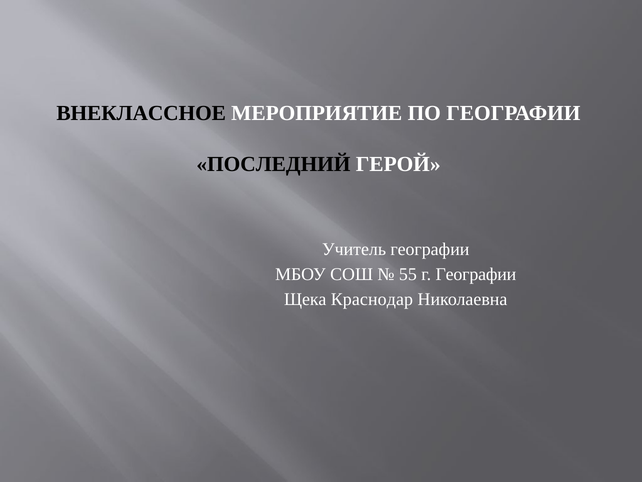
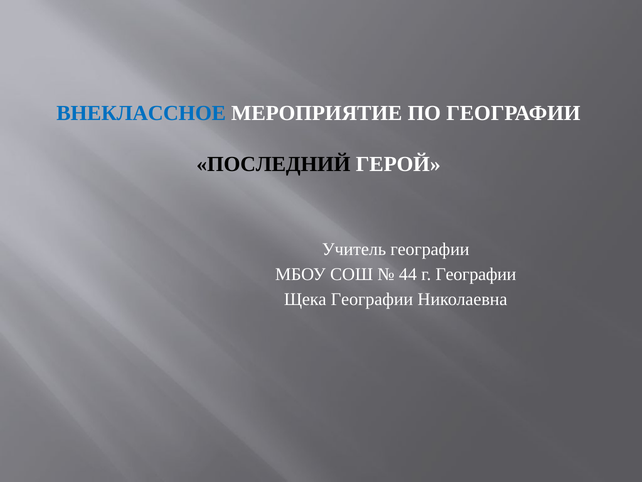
ВНЕКЛАССНОЕ colour: black -> blue (141, 113)
55: 55 -> 44 (408, 274)
Щека Краснодар: Краснодар -> Географии (372, 299)
